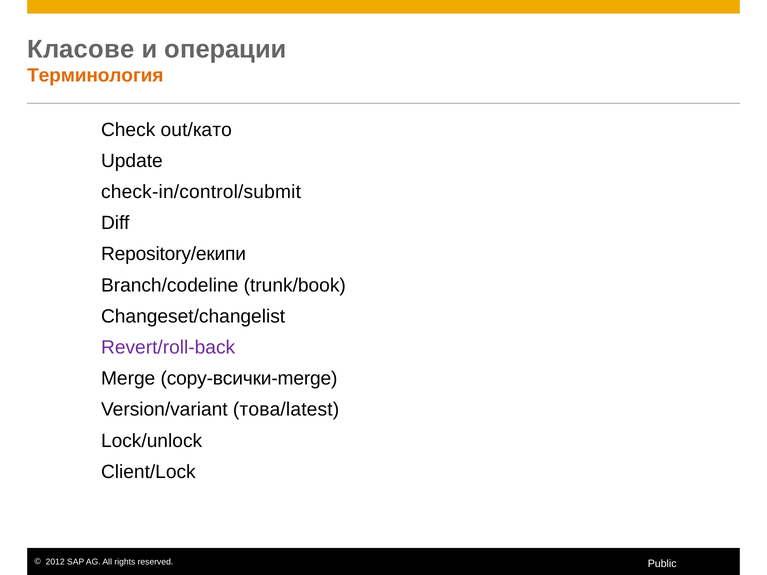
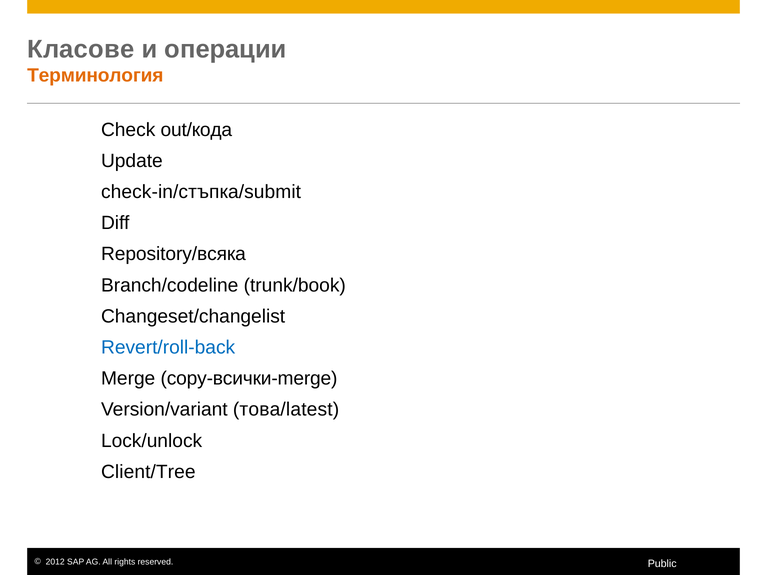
out/като: out/като -> out/кода (196, 130)
check-in/control/submit: check-in/control/submit -> check-in/стъпка/submit (201, 192)
Repository/екипи: Repository/екипи -> Repository/всяка (173, 254)
Revert/roll-back colour: purple -> blue (168, 348)
Client/Lock: Client/Lock -> Client/Tree (148, 472)
